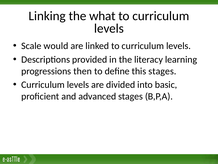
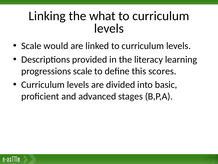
progressions then: then -> scale (83, 71)
this stages: stages -> scores (162, 71)
